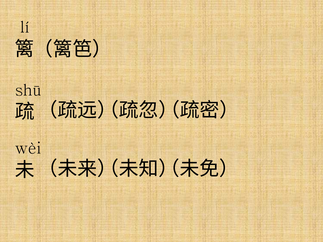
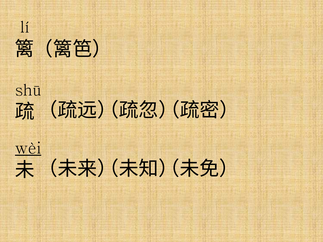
wèi underline: none -> present (28, 148)
